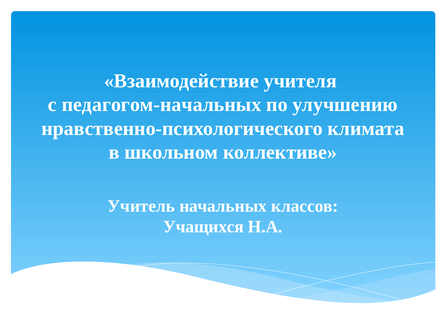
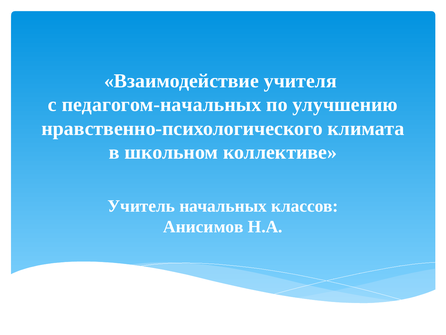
Учащихся: Учащихся -> Анисимов (203, 226)
